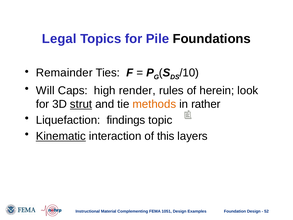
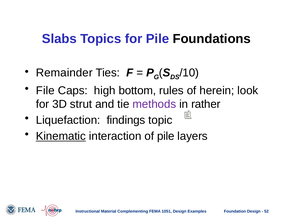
Legal: Legal -> Slabs (59, 39)
Will: Will -> File (45, 90)
render: render -> bottom (137, 90)
strut underline: present -> none (81, 104)
methods colour: orange -> purple (154, 104)
of this: this -> pile (166, 136)
